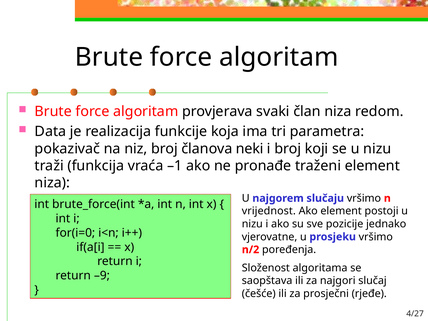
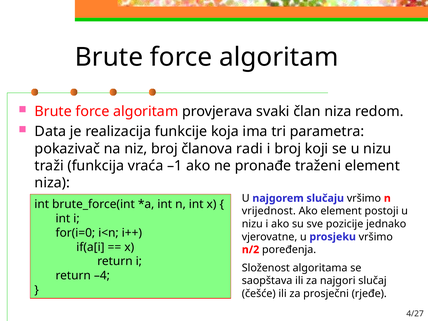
neki: neki -> radi (250, 149)
–9: –9 -> –4 (102, 276)
